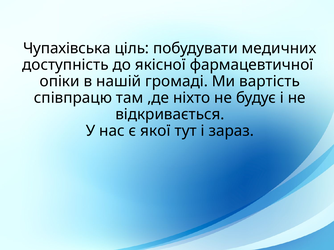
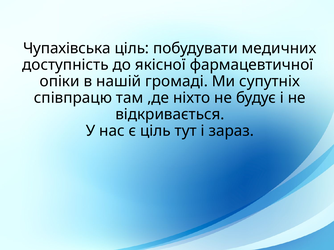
вартість: вартість -> супутніх (270, 81)
є якої: якої -> ціль (155, 131)
